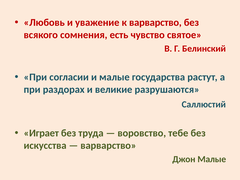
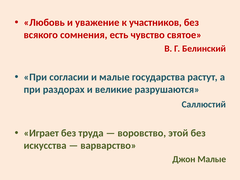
к варварство: варварство -> участников (155, 23)
тебе: тебе -> этой (178, 133)
